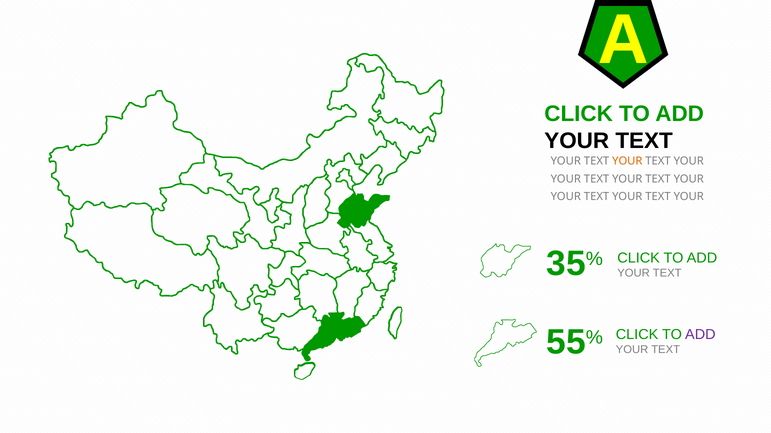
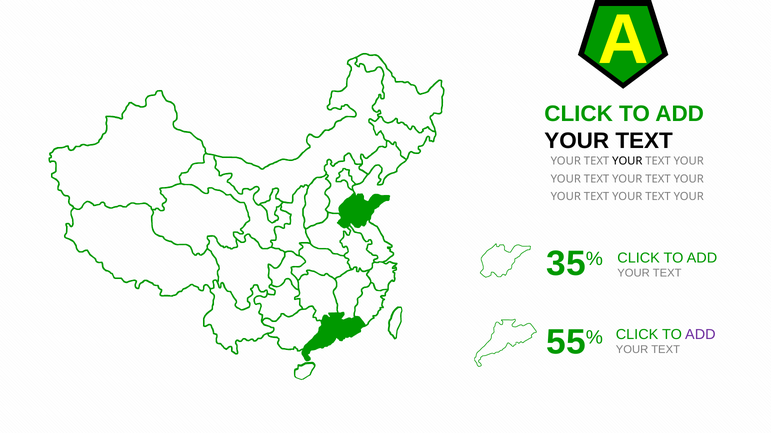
YOUR colour: orange -> black (627, 161)
